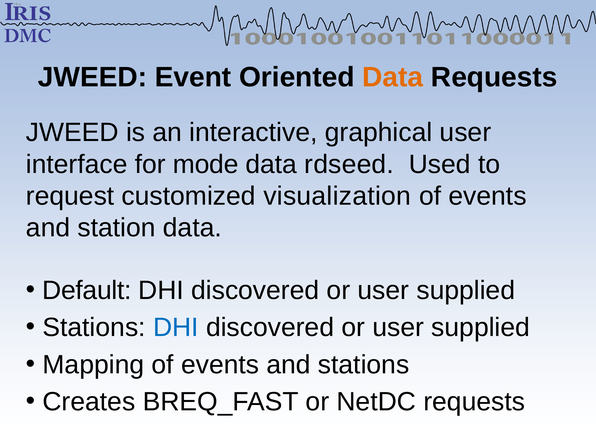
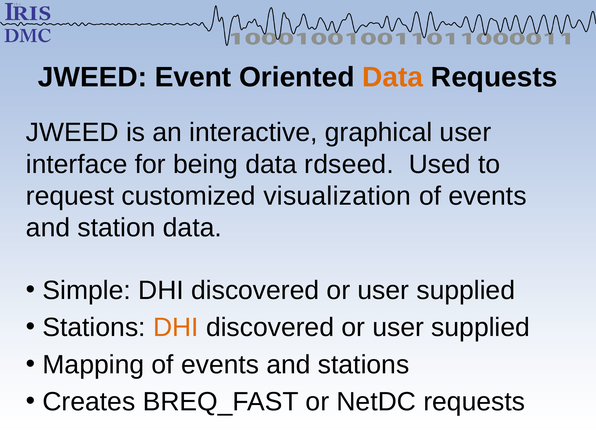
mode: mode -> being (206, 164)
Default: Default -> Simple (87, 290)
DHI colour: blue -> orange (176, 328)
